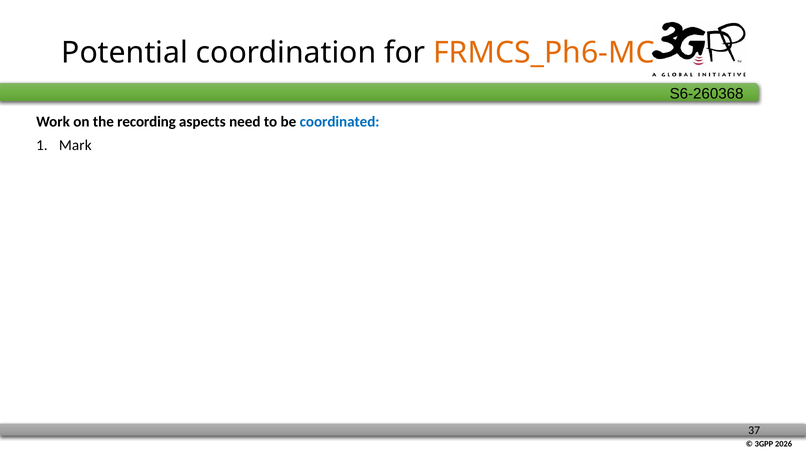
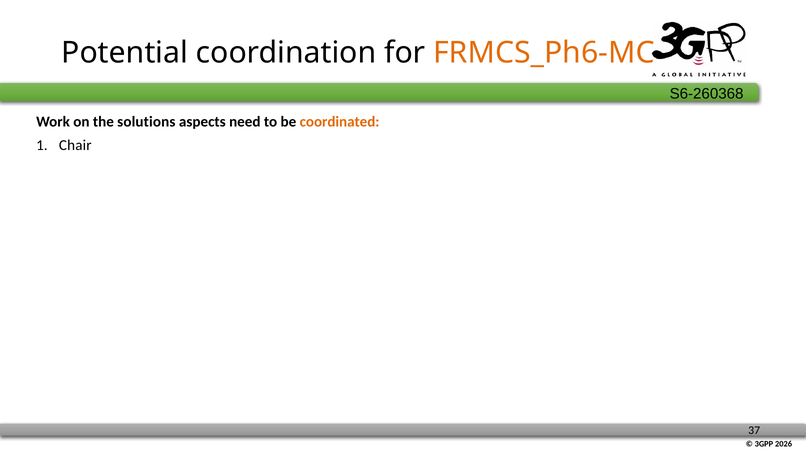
recording: recording -> solutions (146, 122)
coordinated colour: blue -> orange (340, 122)
Mark: Mark -> Chair (75, 145)
